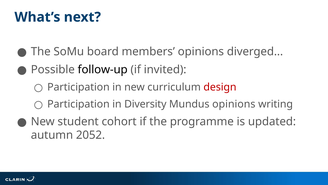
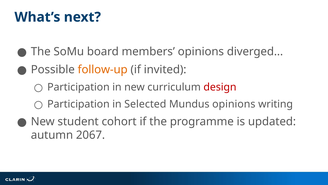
follow-up colour: black -> orange (103, 69)
Diversity: Diversity -> Selected (145, 104)
2052: 2052 -> 2067 (91, 135)
